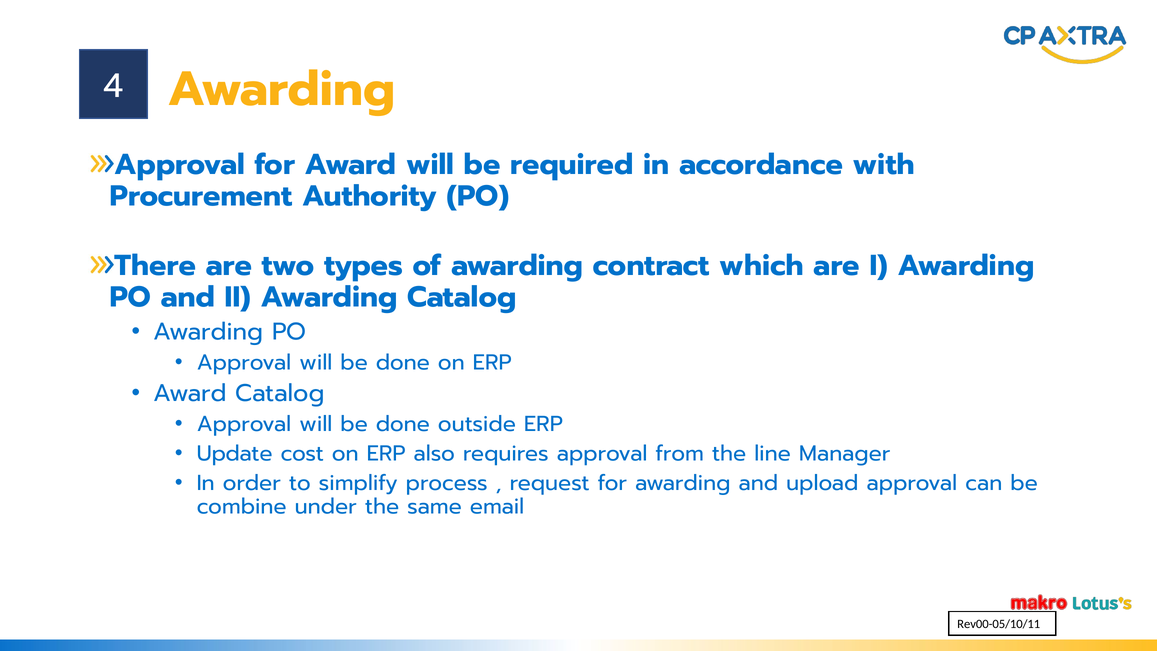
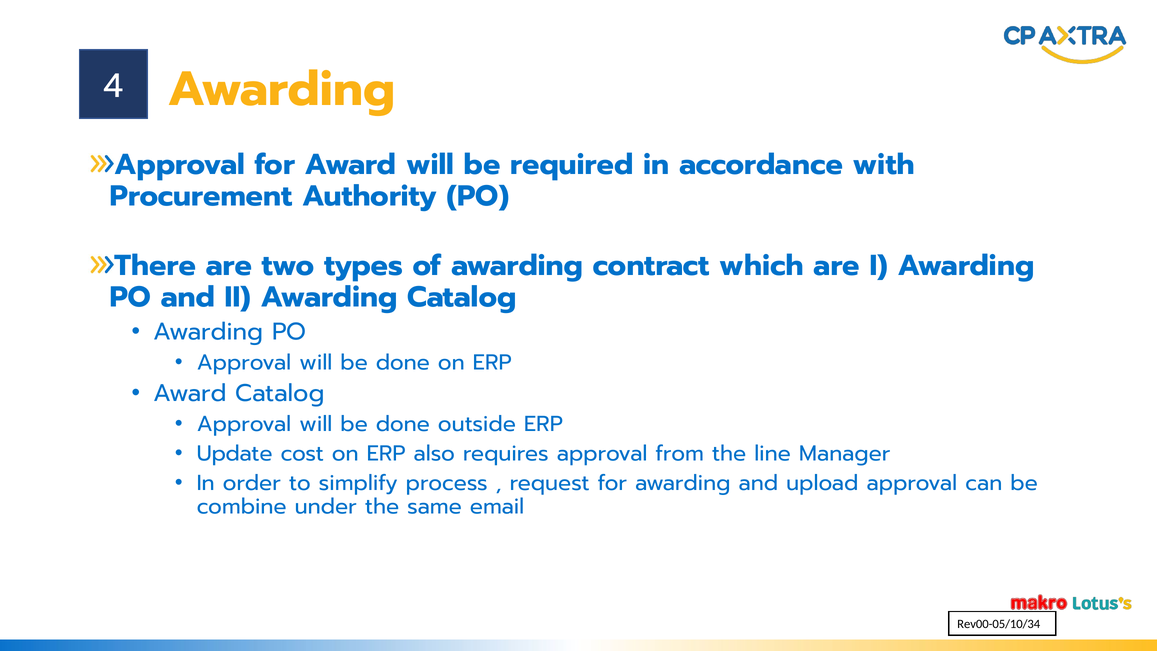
Rev00-05/10/11: Rev00-05/10/11 -> Rev00-05/10/34 (999, 624)
